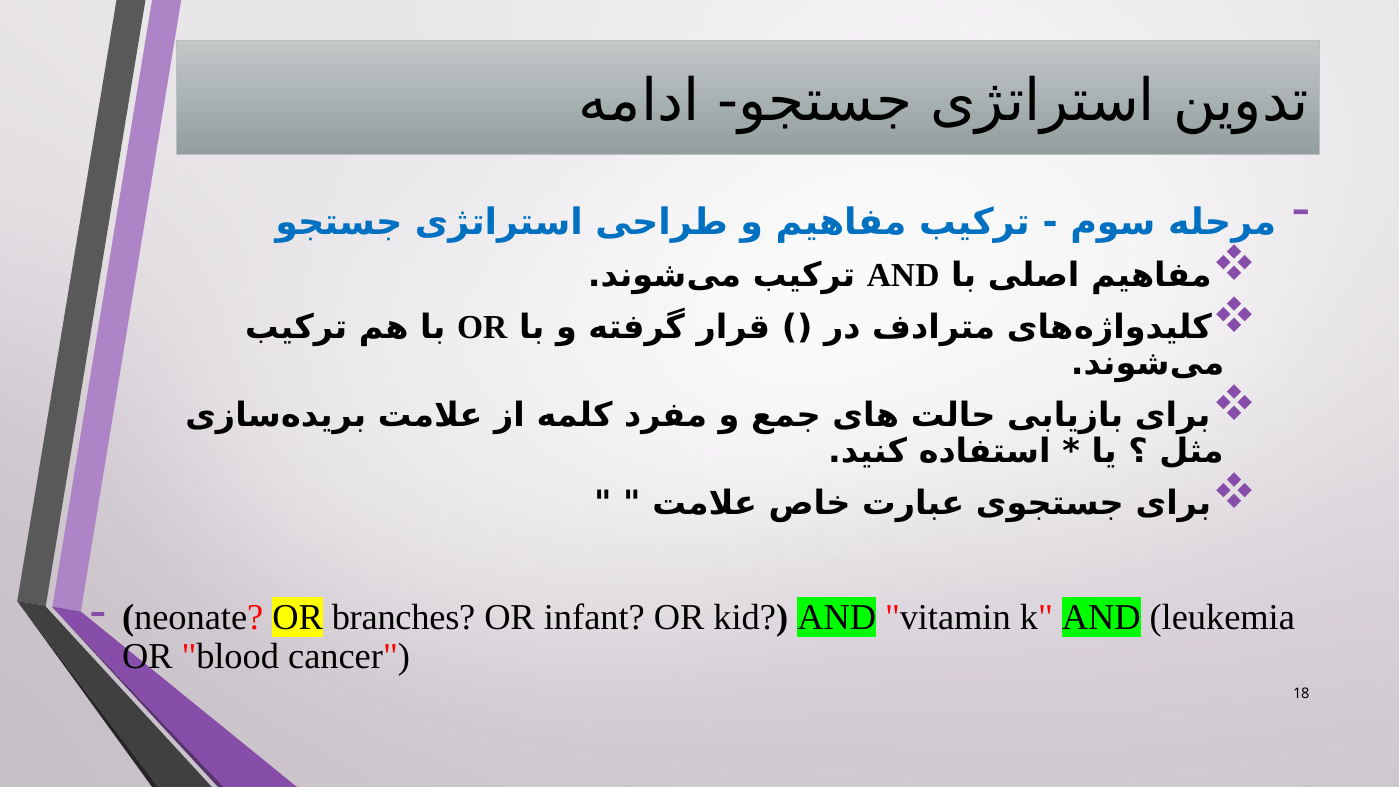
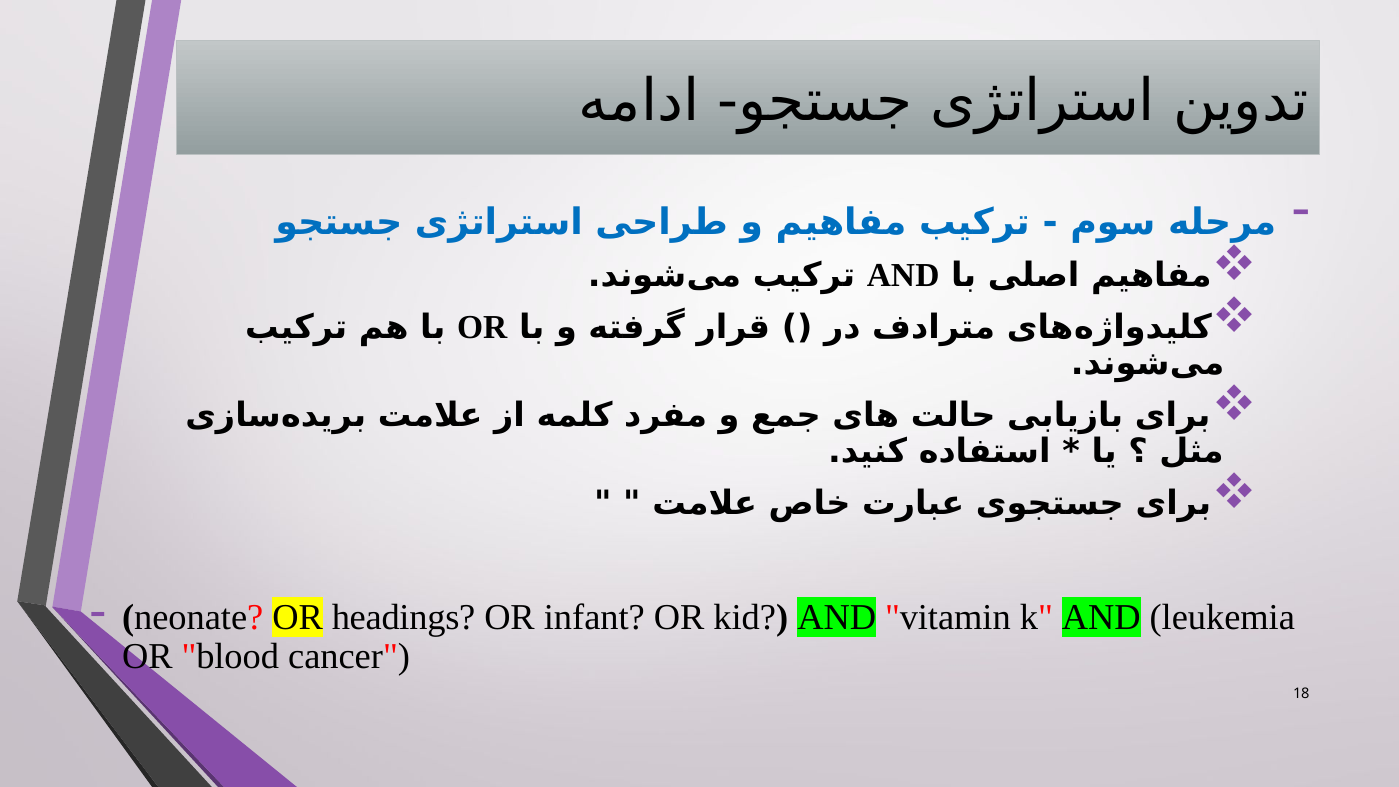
branches: branches -> headings (404, 617)
